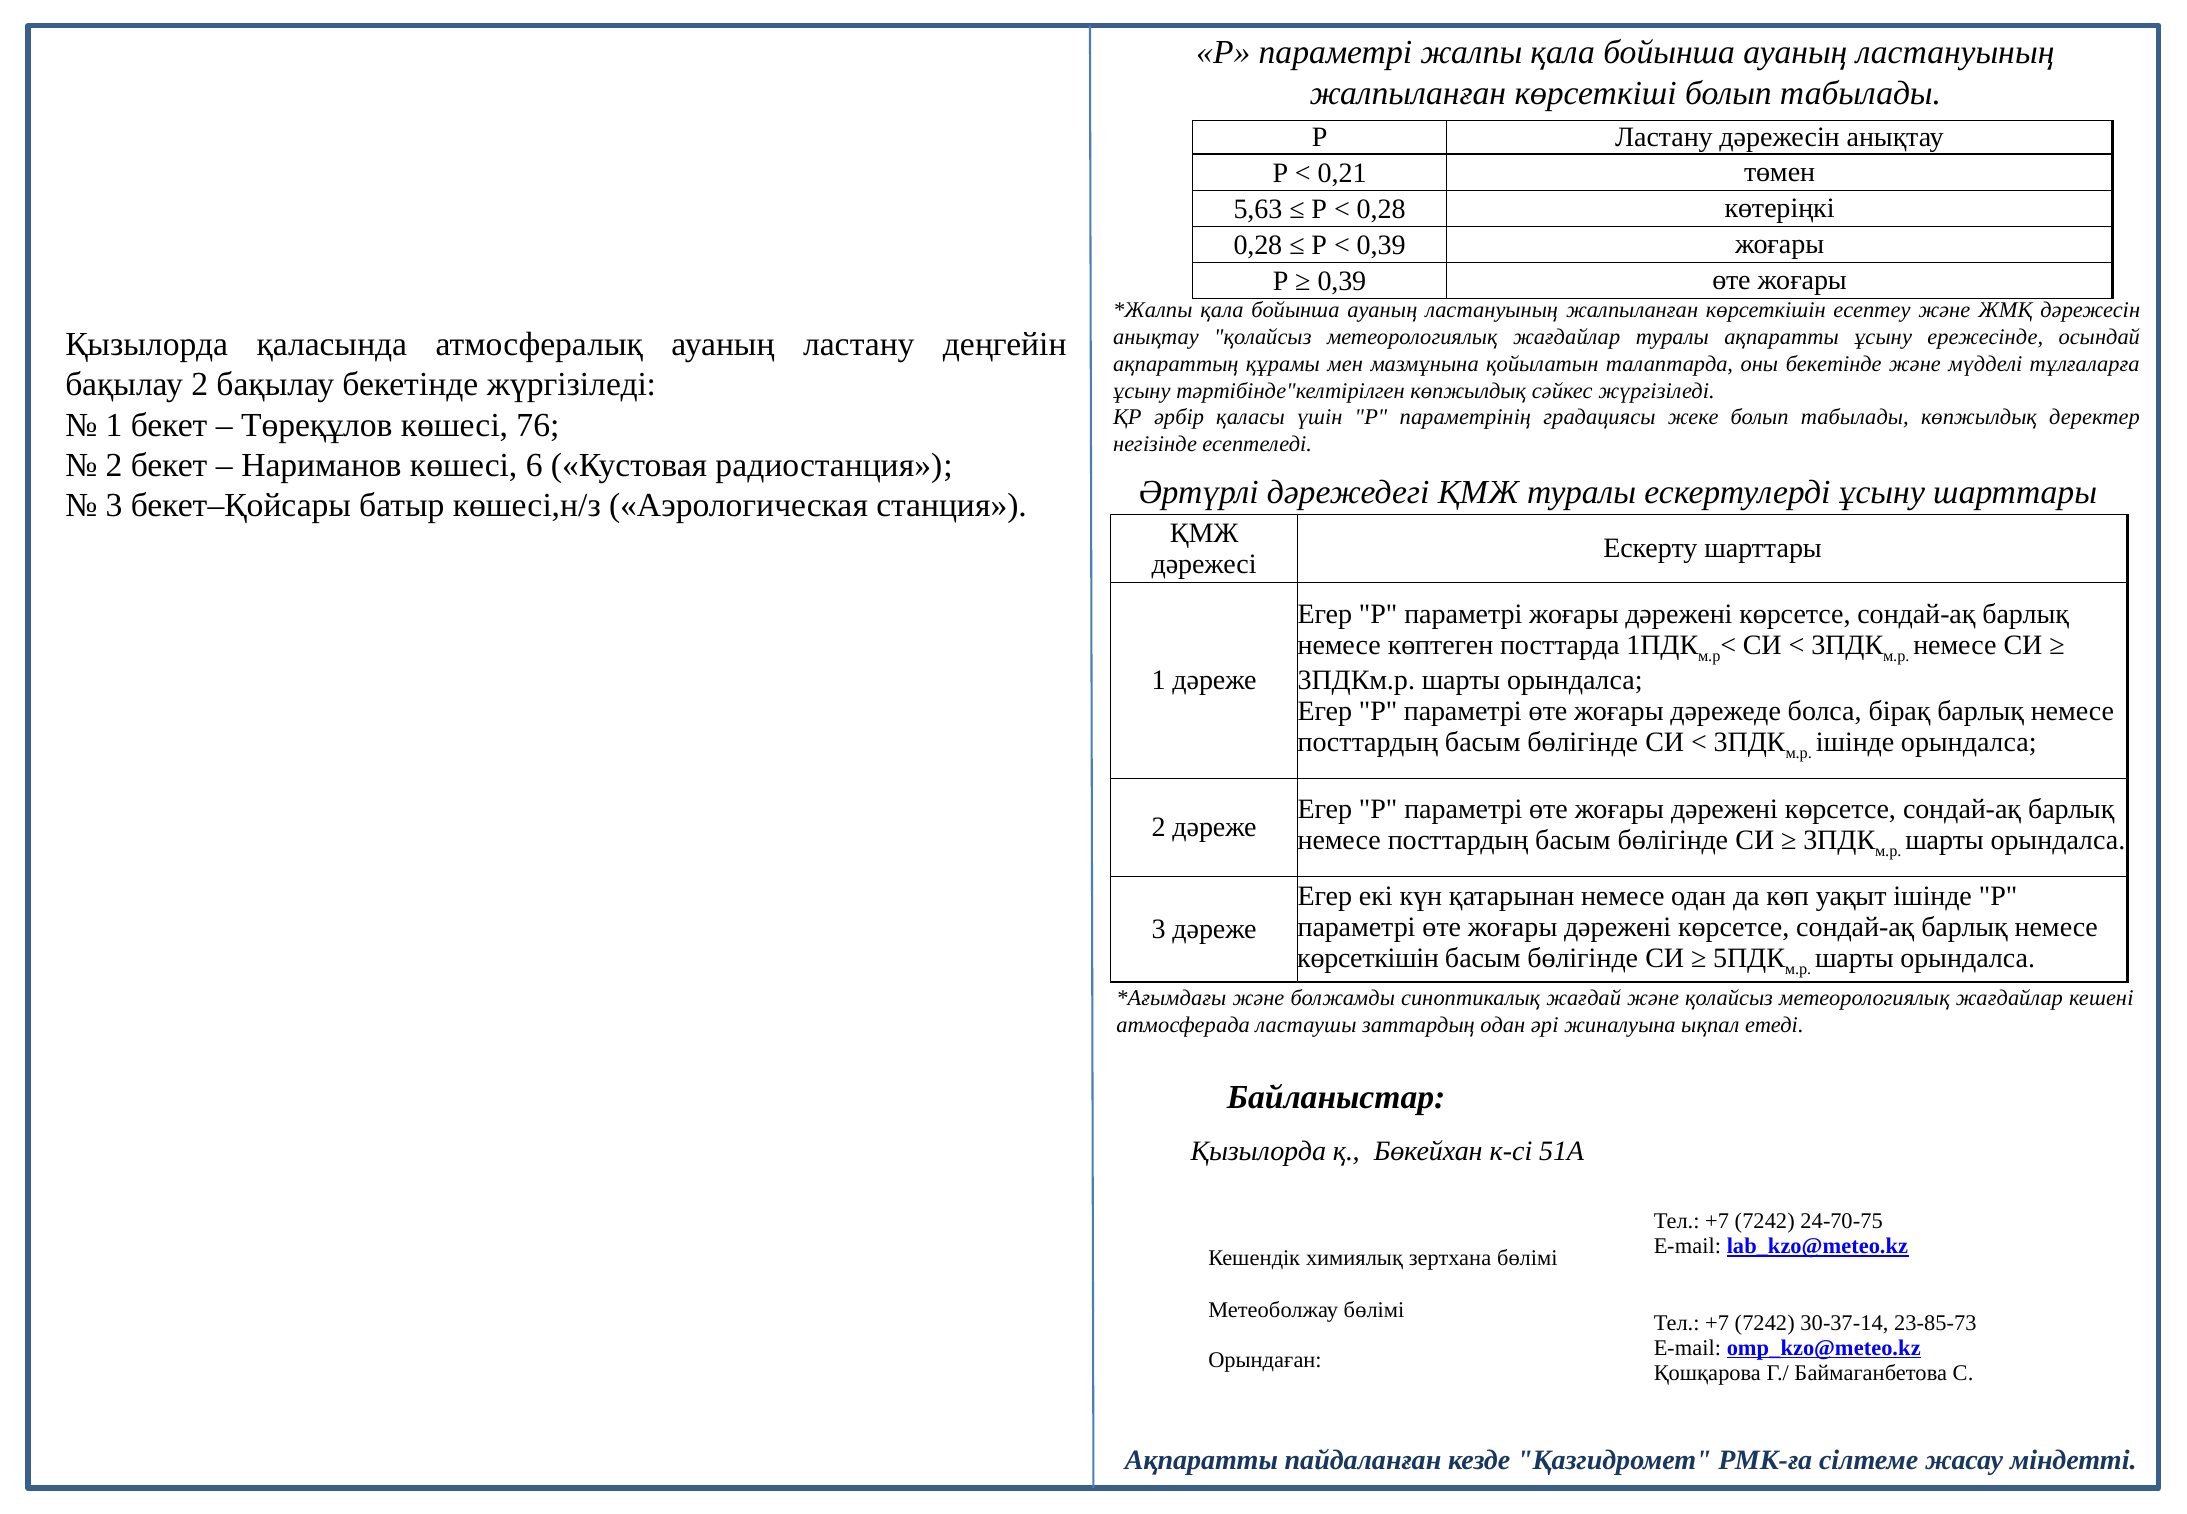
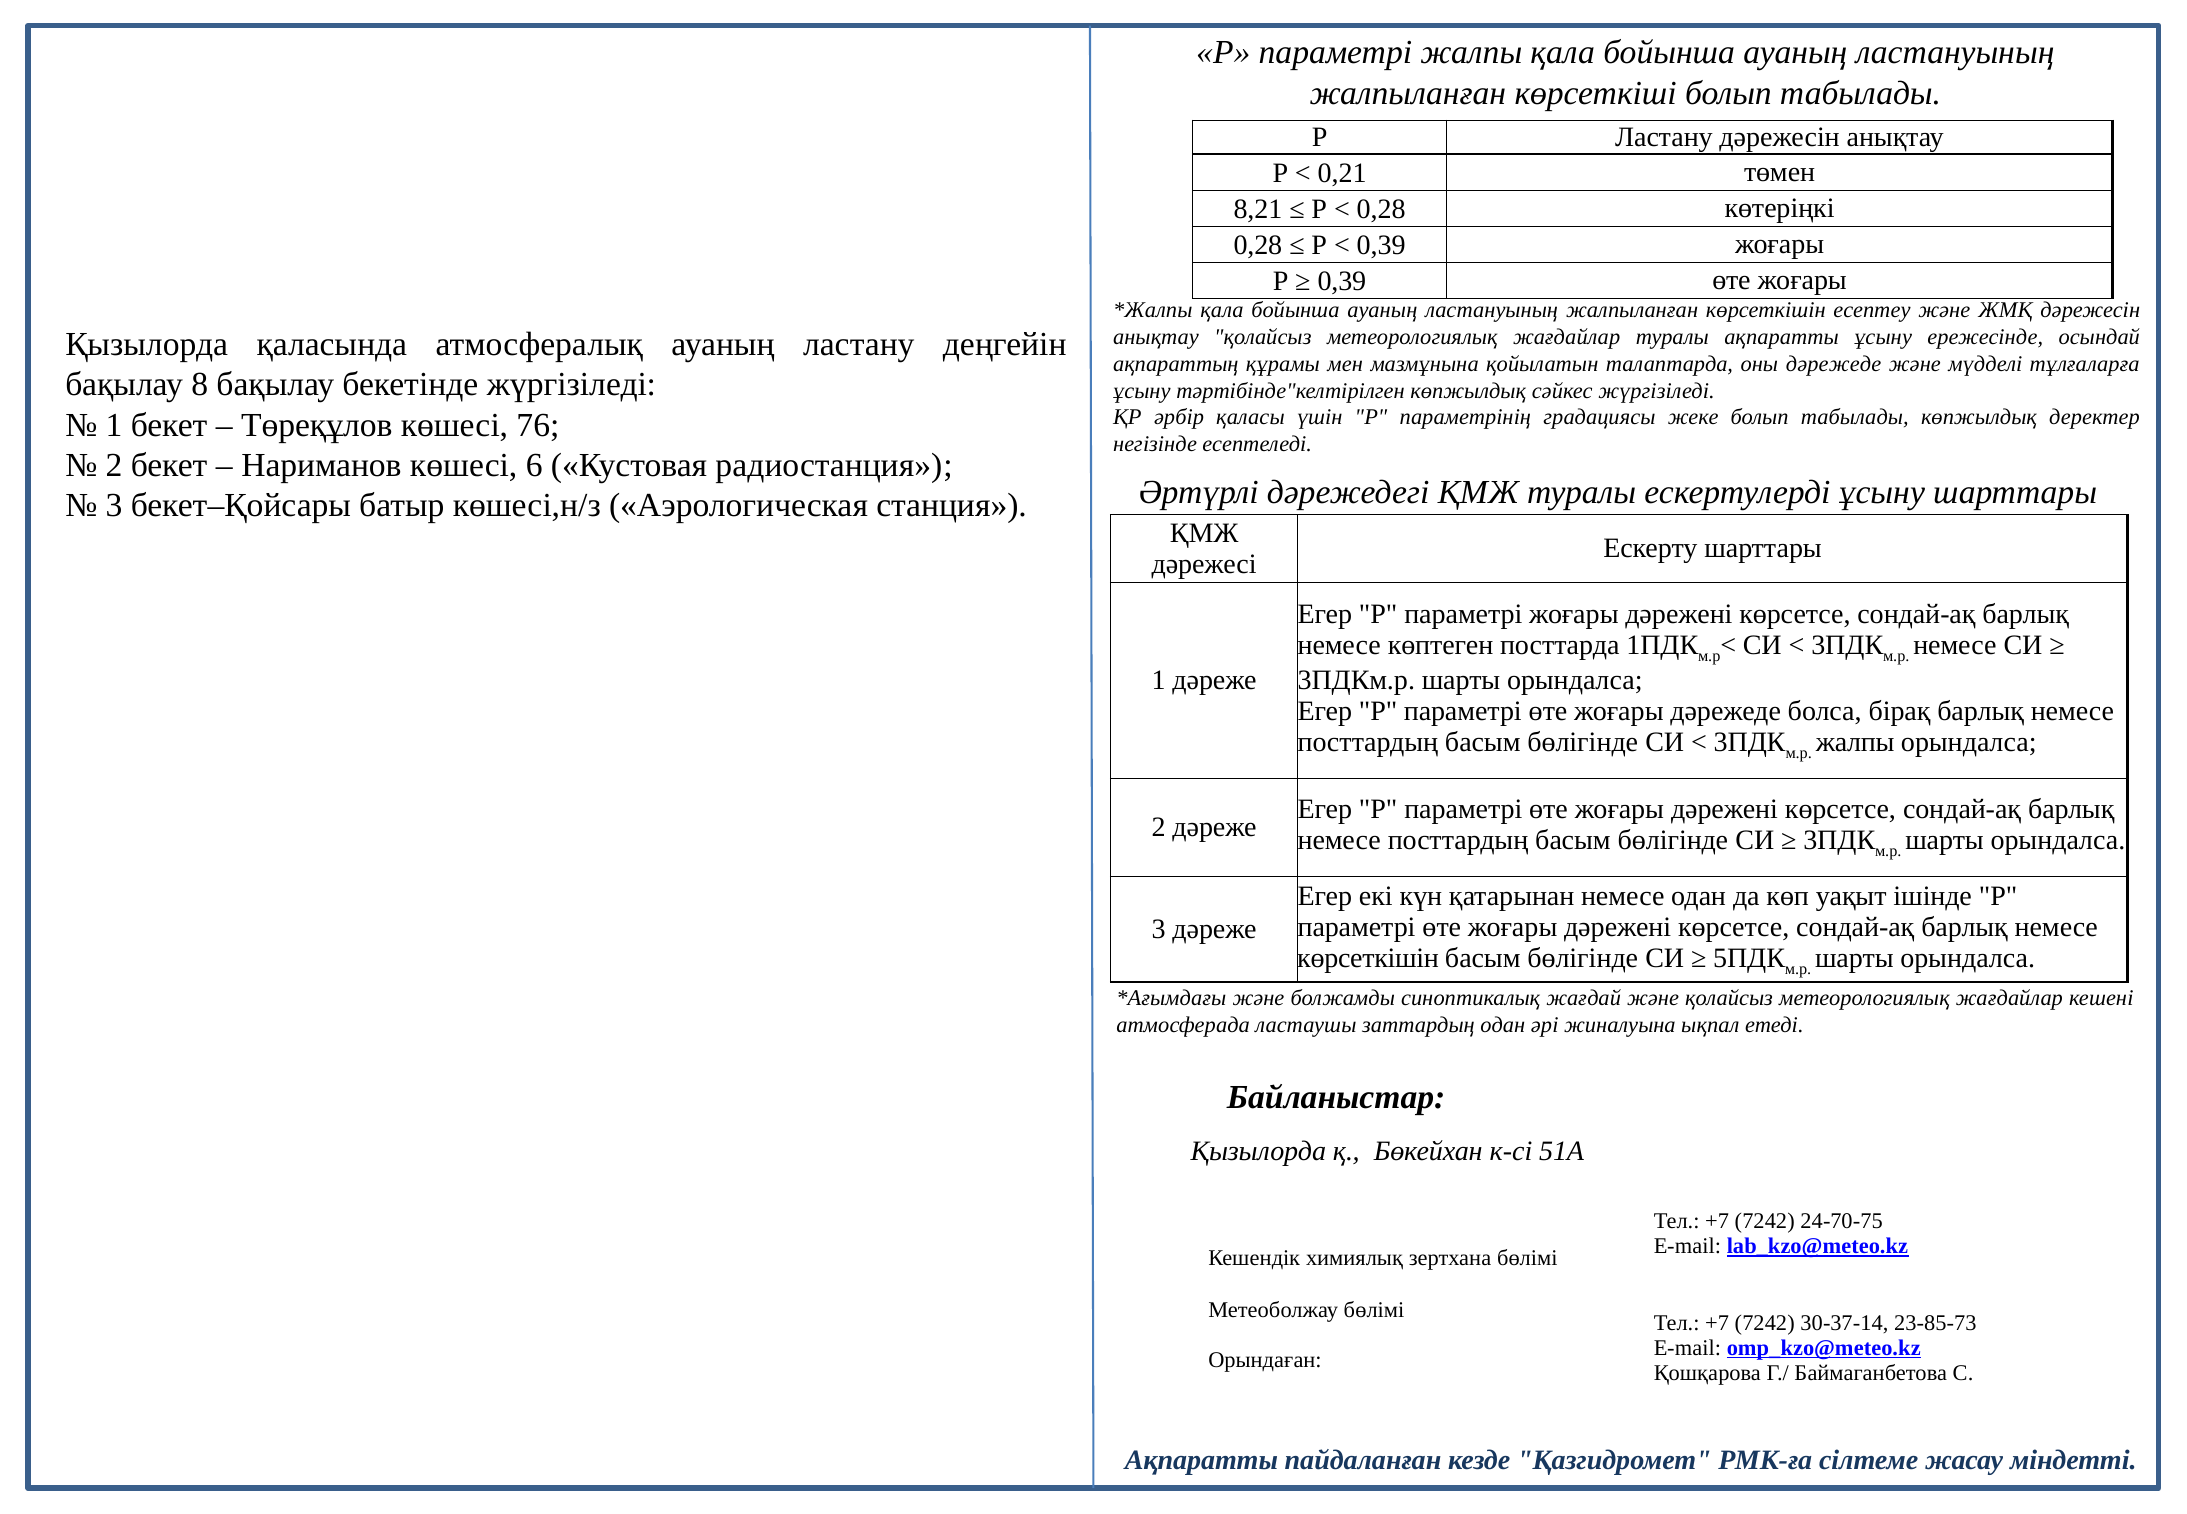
5,63: 5,63 -> 8,21 (1258, 209)
оны бекетінде: бекетінде -> дәрежеде (1834, 364)
бақылау 2: 2 -> 8 (200, 385)
ішінде: ішінде -> жалпы (1855, 742)
